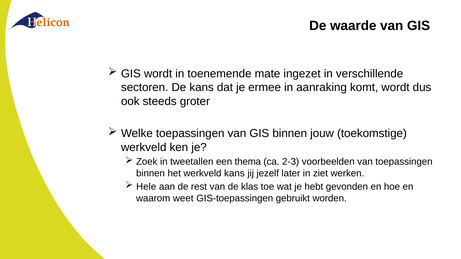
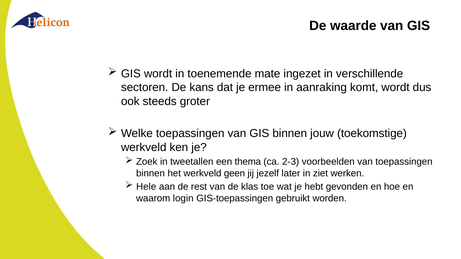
werkveld kans: kans -> geen (234, 173)
weet: weet -> login (183, 198)
